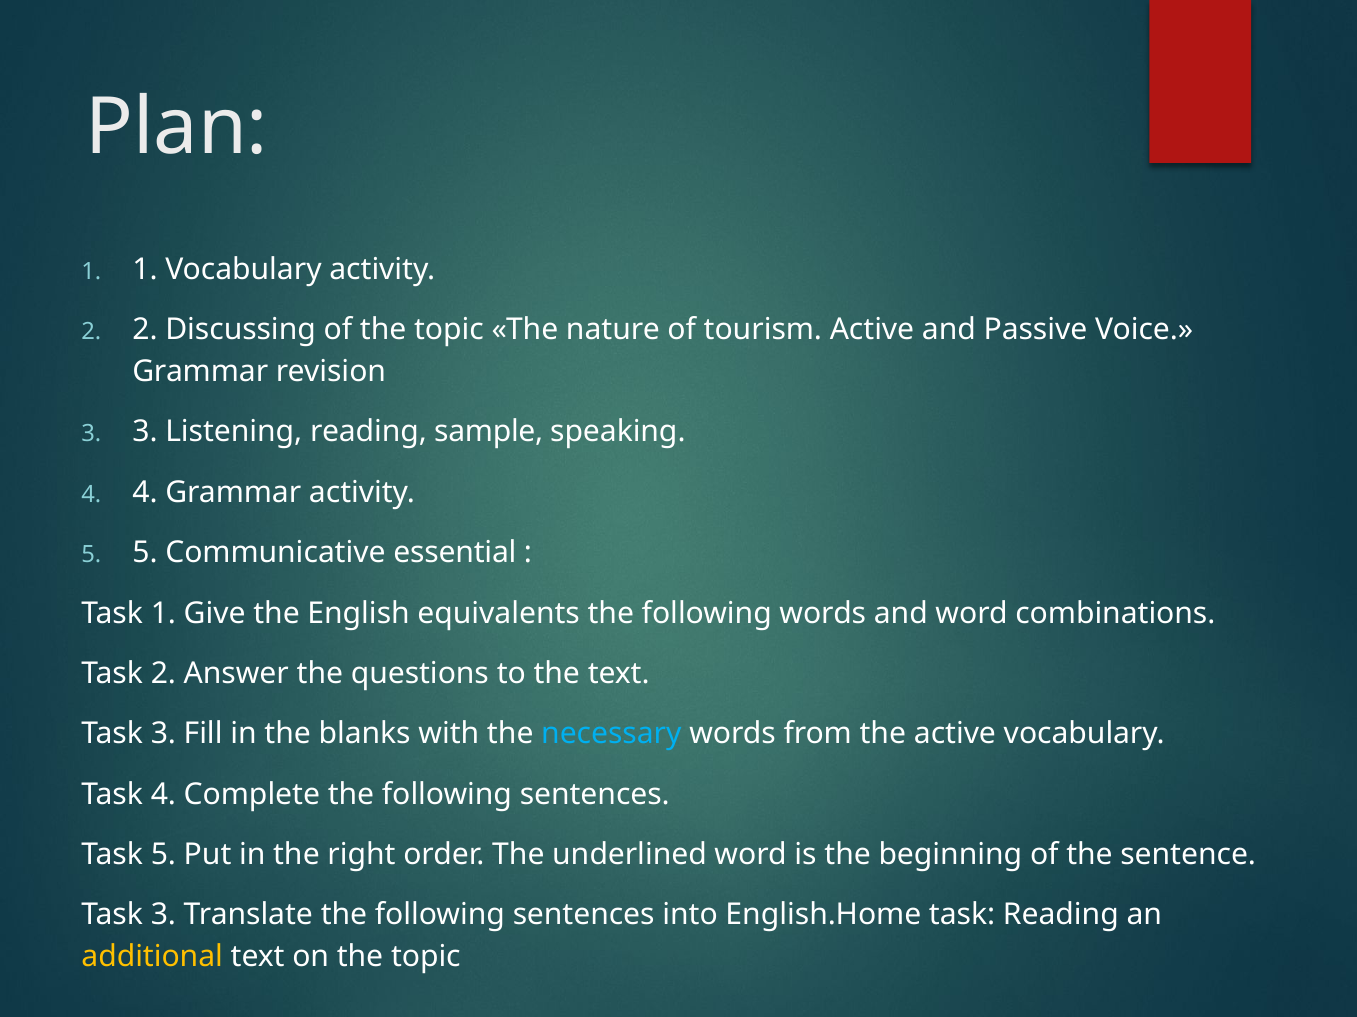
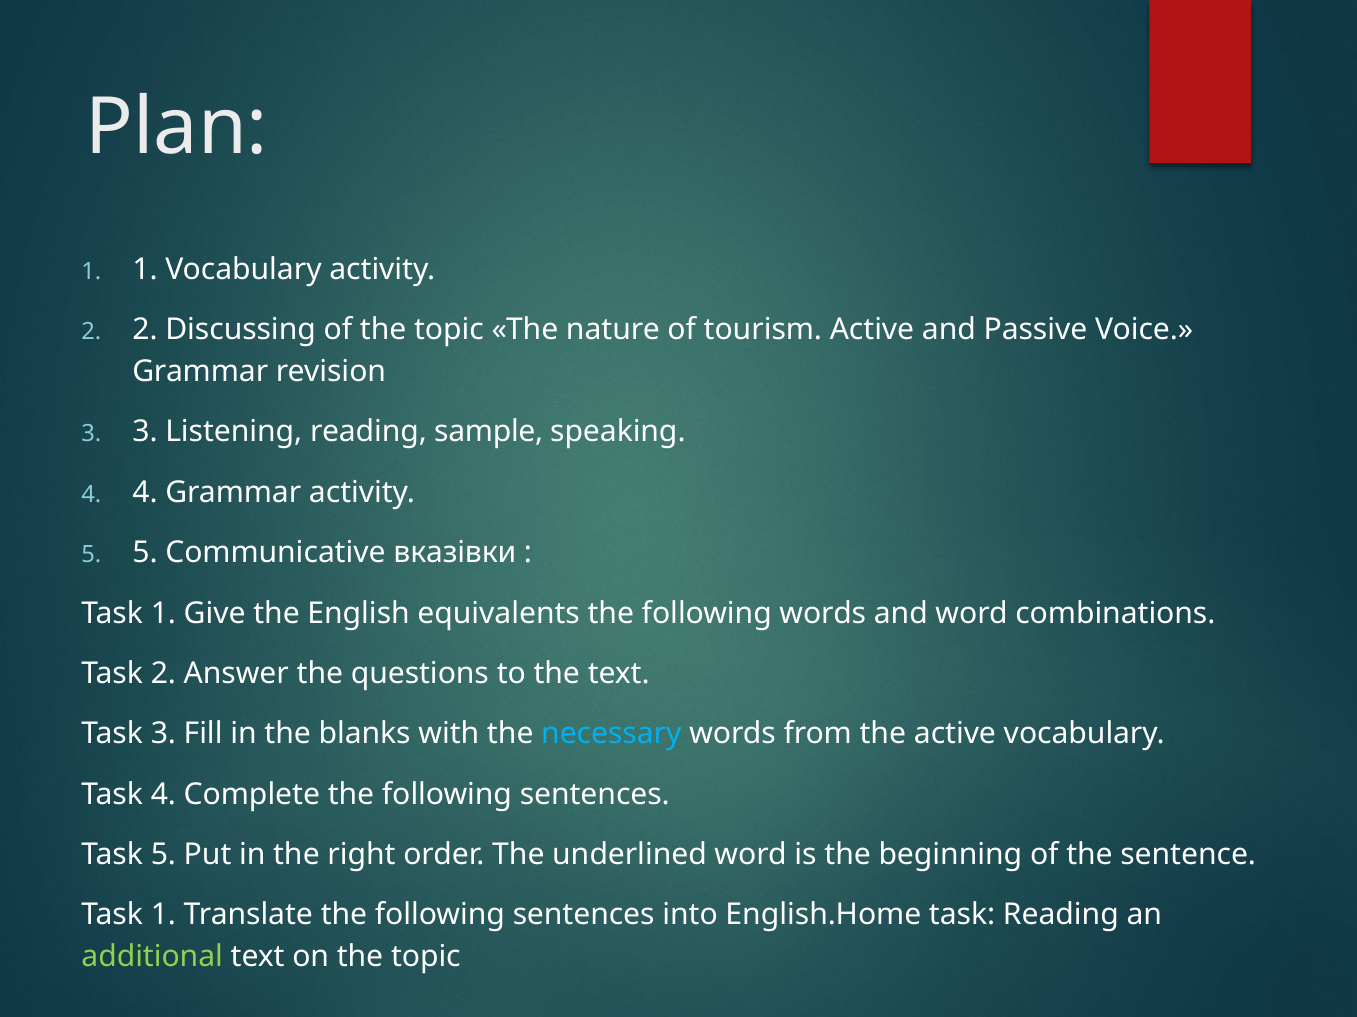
essential: essential -> вказівки (455, 553)
3: 3 -> 1 (163, 916)
additional colour: yellow -> light green (152, 957)
